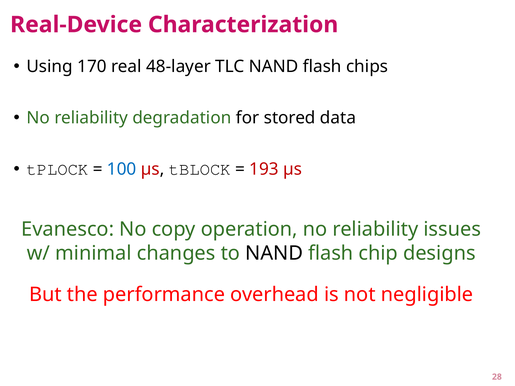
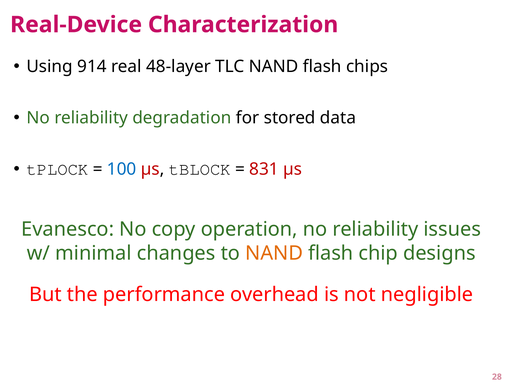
170: 170 -> 914 (92, 66)
193: 193 -> 831 (264, 169)
NAND colour: black -> orange (274, 253)
